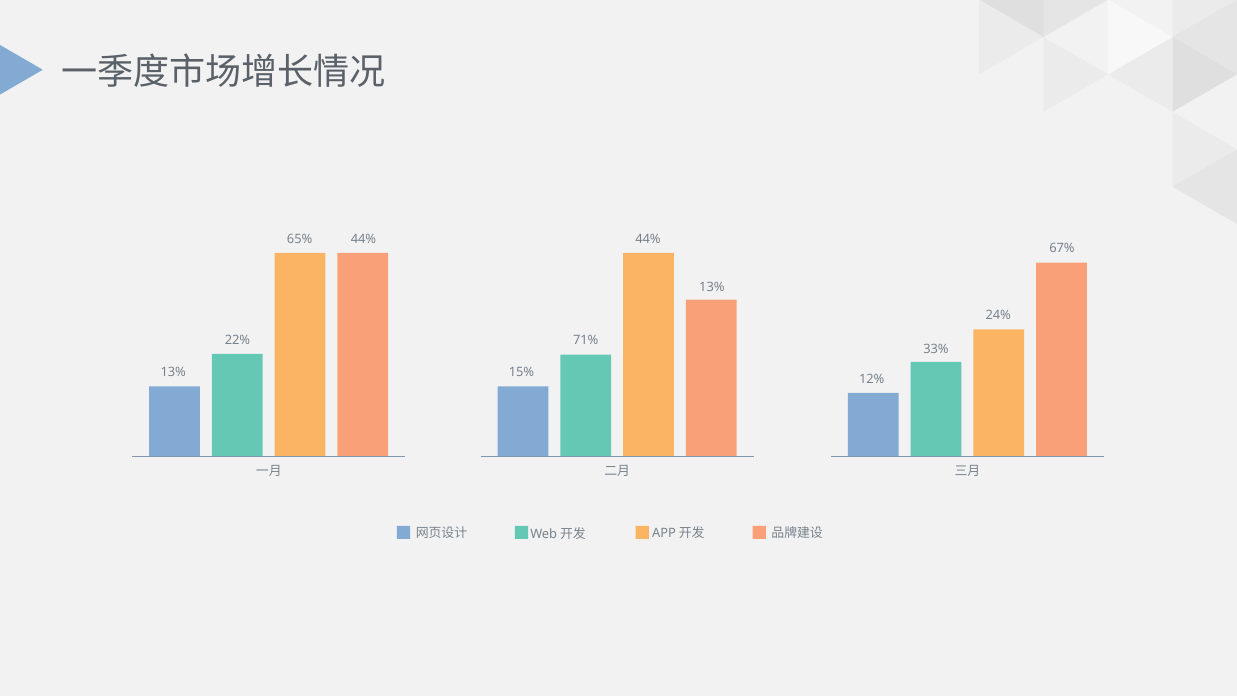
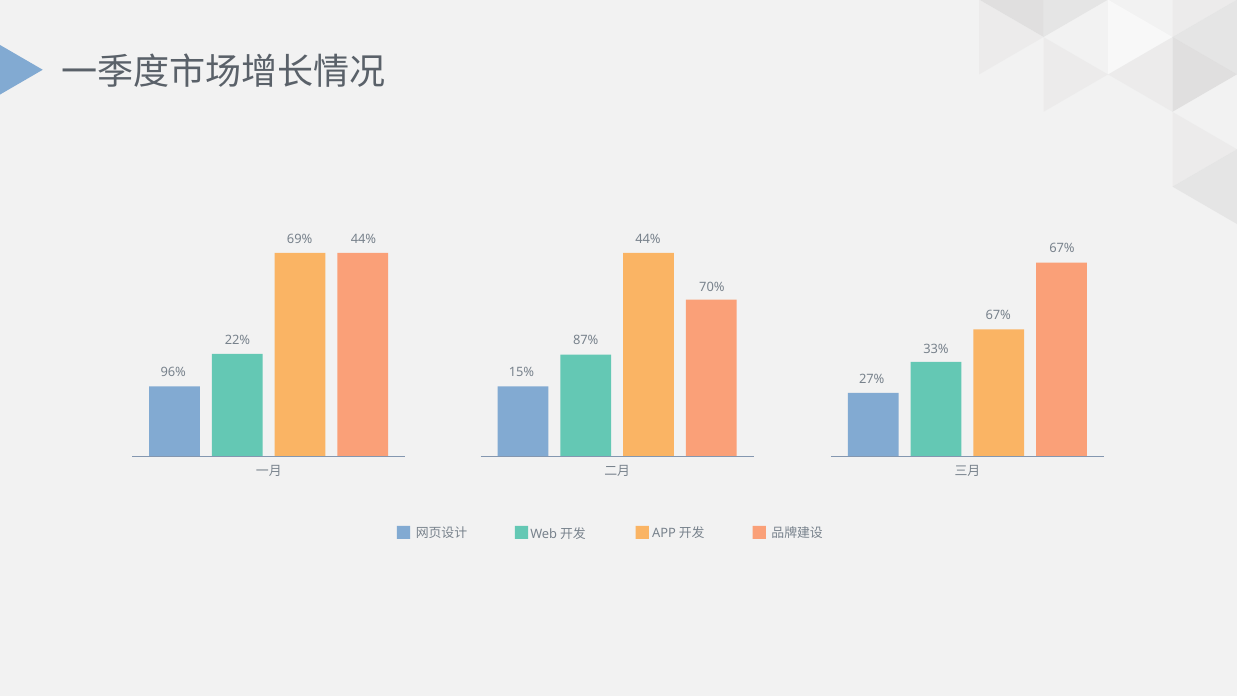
65%: 65% -> 69% (300, 240)
13%: 13% -> 70% (712, 287)
24%: 24% -> 67% (998, 315)
71%: 71% -> 87% (586, 341)
13%: 13% -> 96% (173, 372)
12%: 12% -> 27% (872, 380)
